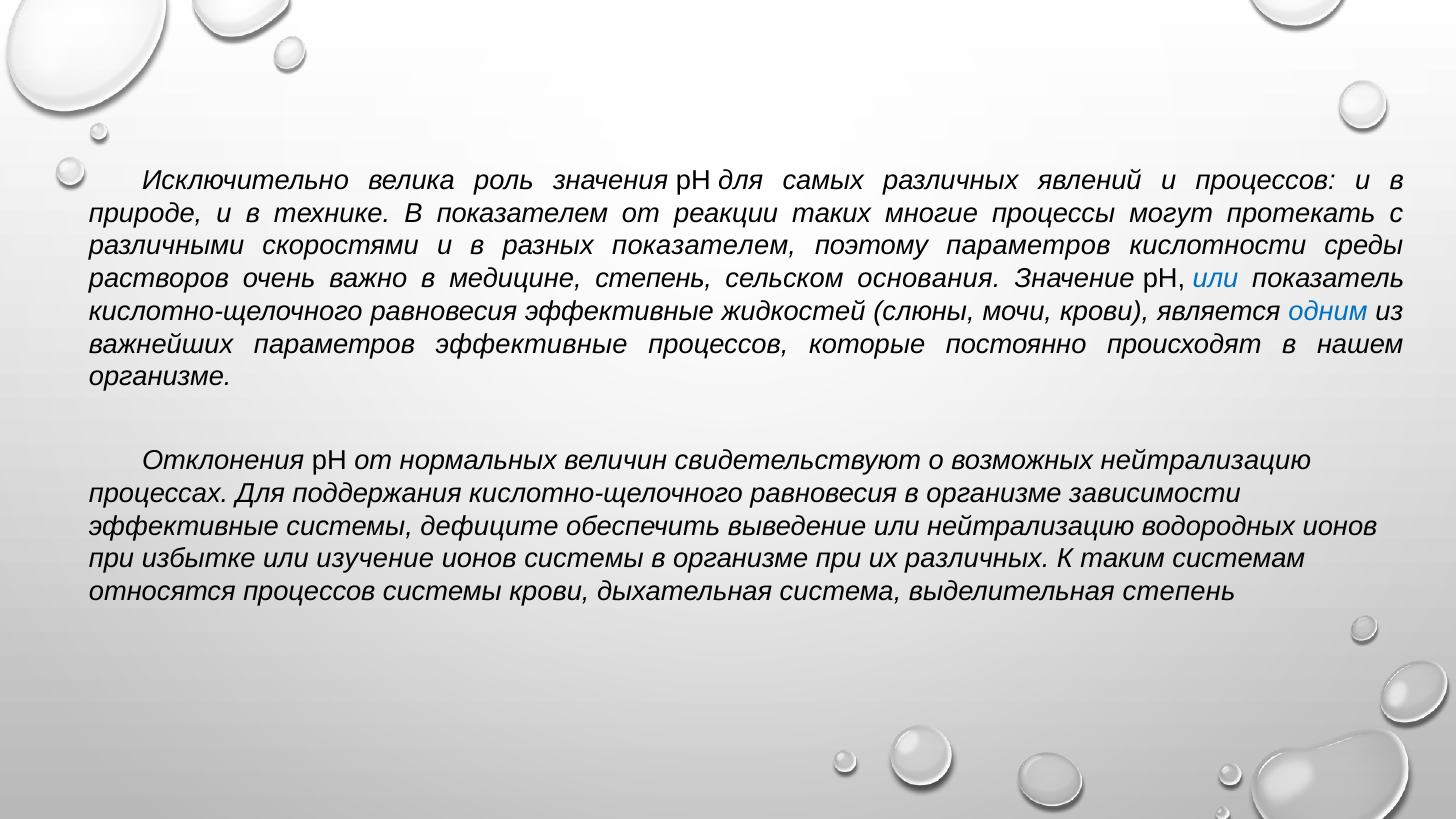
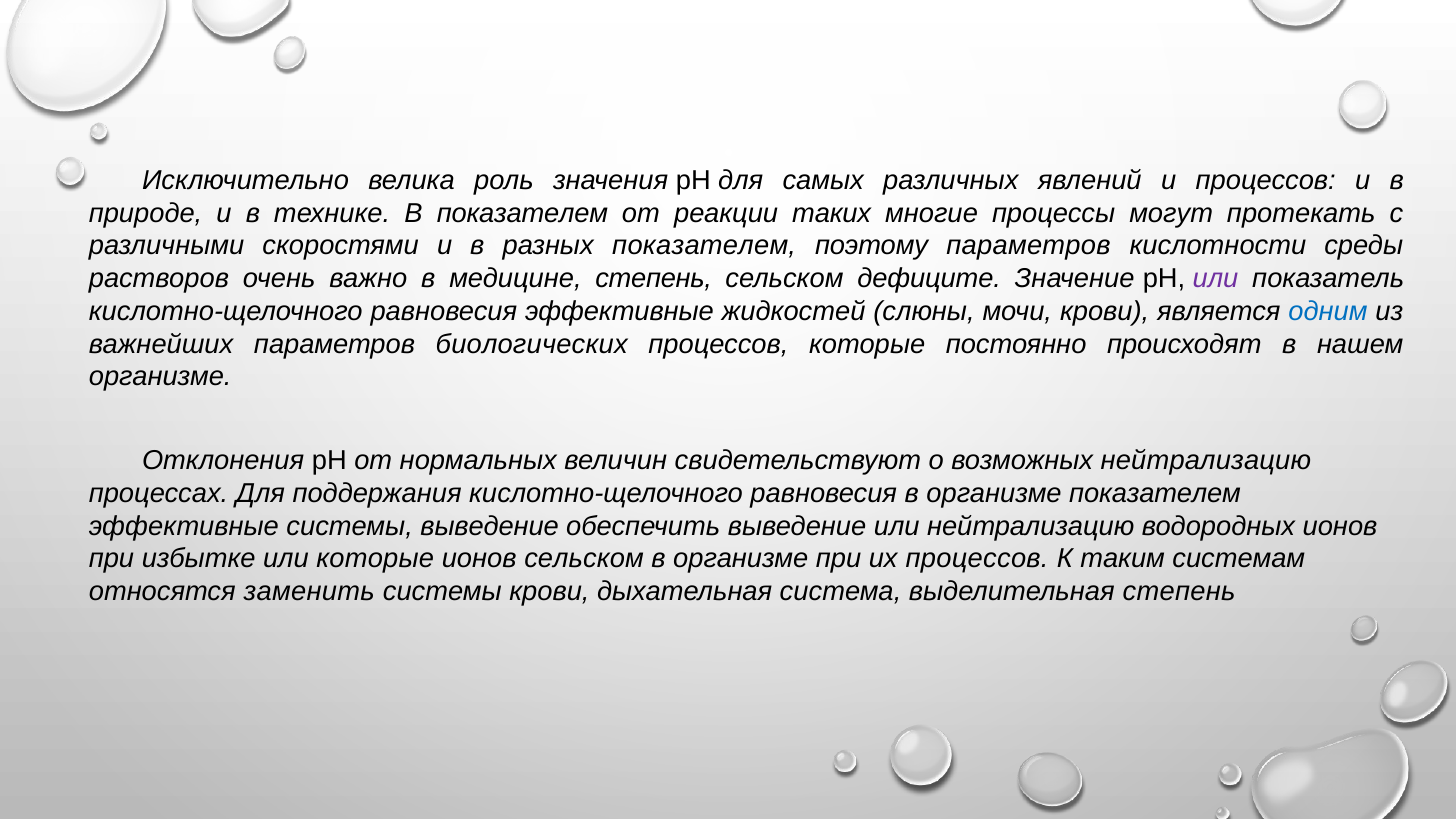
основания: основания -> дефиците (929, 279)
или colour: blue -> purple (1215, 279)
параметров эффективные: эффективные -> биологических (532, 344)
организме зависимости: зависимости -> показателем (1155, 493)
системы дефиците: дефиците -> выведение (490, 526)
или изучение: изучение -> которые (375, 559)
ионов системы: системы -> сельском (584, 559)
их различных: различных -> процессов (977, 559)
относятся процессов: процессов -> заменить (309, 592)
